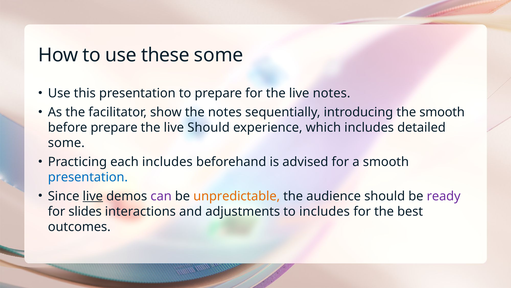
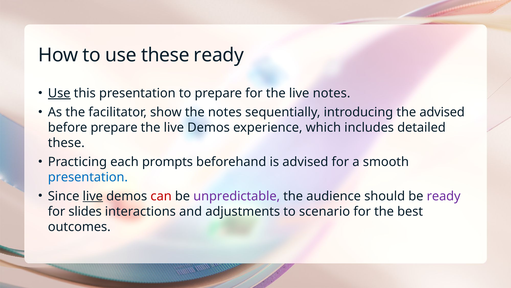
these some: some -> ready (219, 55)
Use underline: none -> present (59, 93)
the smooth: smooth -> advised (442, 112)
the live Should: Should -> Demos (209, 127)
some: some -> these (66, 143)
each includes: includes -> prompts (167, 162)
can colour: purple -> red (161, 196)
unpredictable colour: orange -> purple (237, 196)
to includes: includes -> scenario (325, 211)
